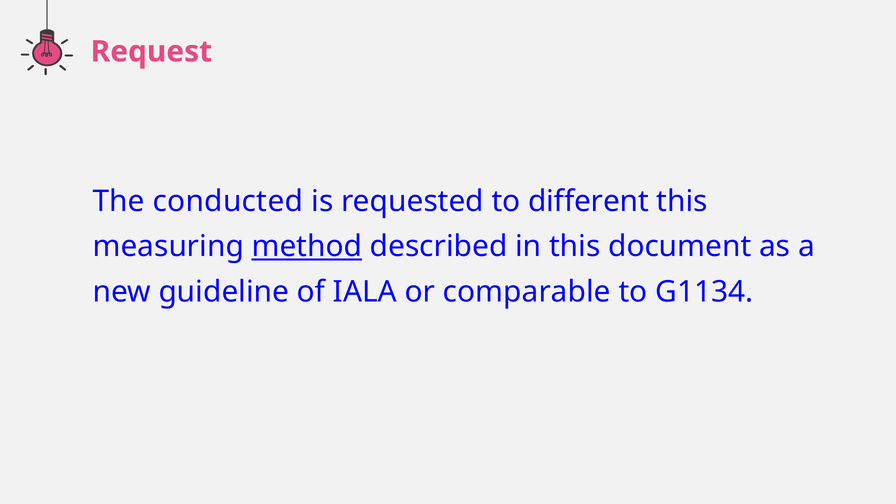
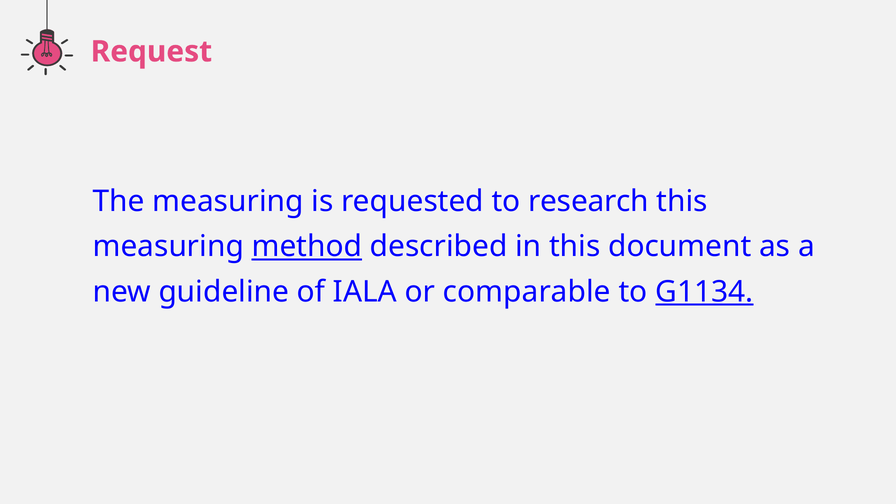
The conducted: conducted -> measuring (228, 201)
different: different -> research (589, 201)
G1134 underline: none -> present (704, 292)
